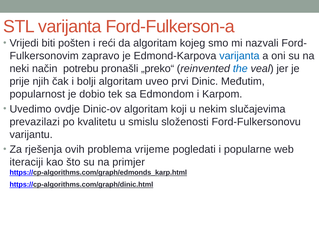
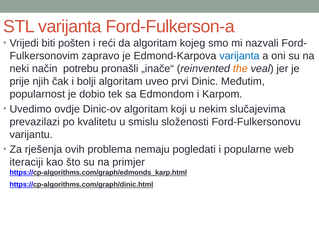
„preko“: „preko“ -> „inače“ (158, 69)
the colour: blue -> orange (240, 69)
vrijeme: vrijeme -> nemaju (152, 150)
